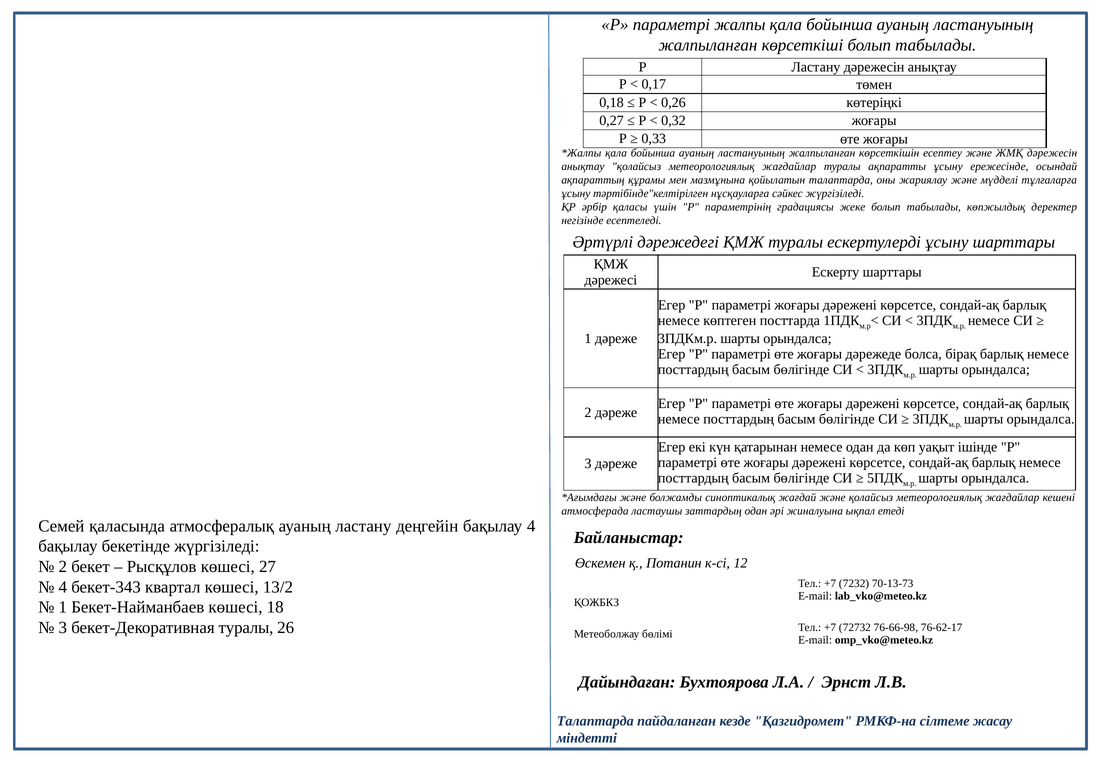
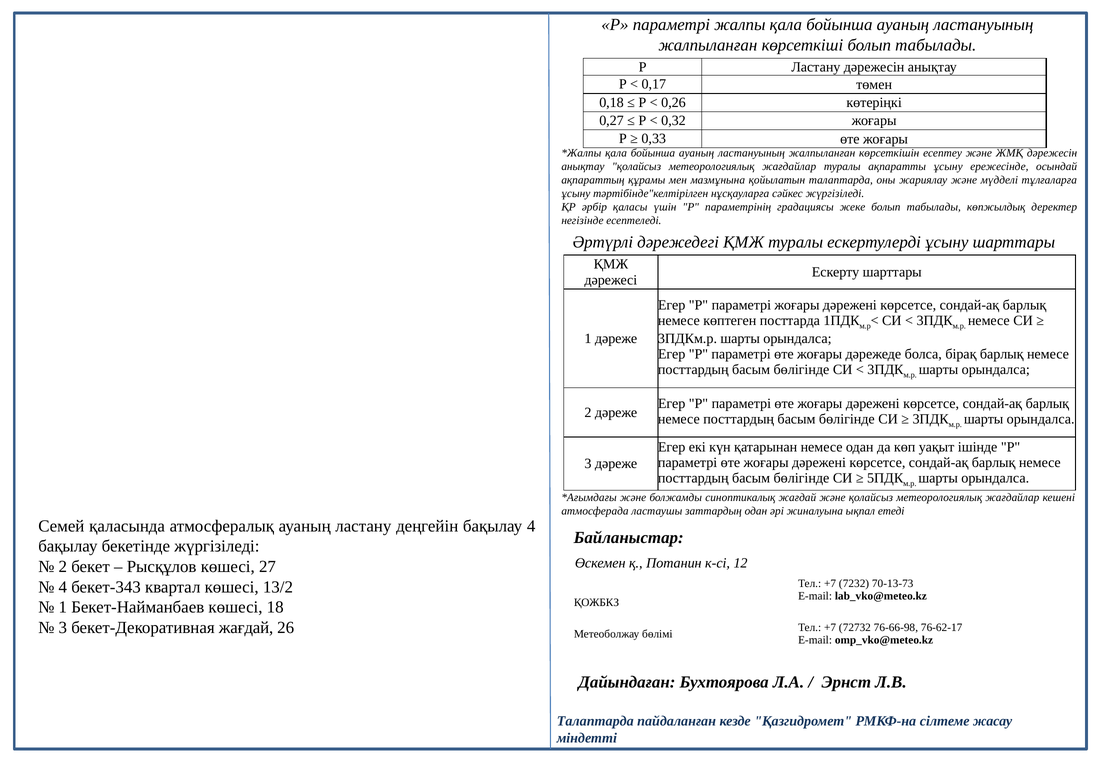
бекет-Декоративная туралы: туралы -> жағдай (246, 628)
